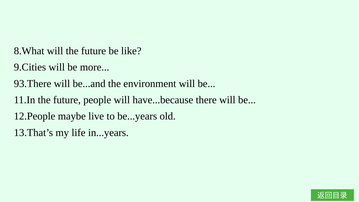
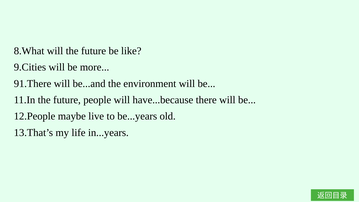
93.There: 93.There -> 91.There (33, 84)
